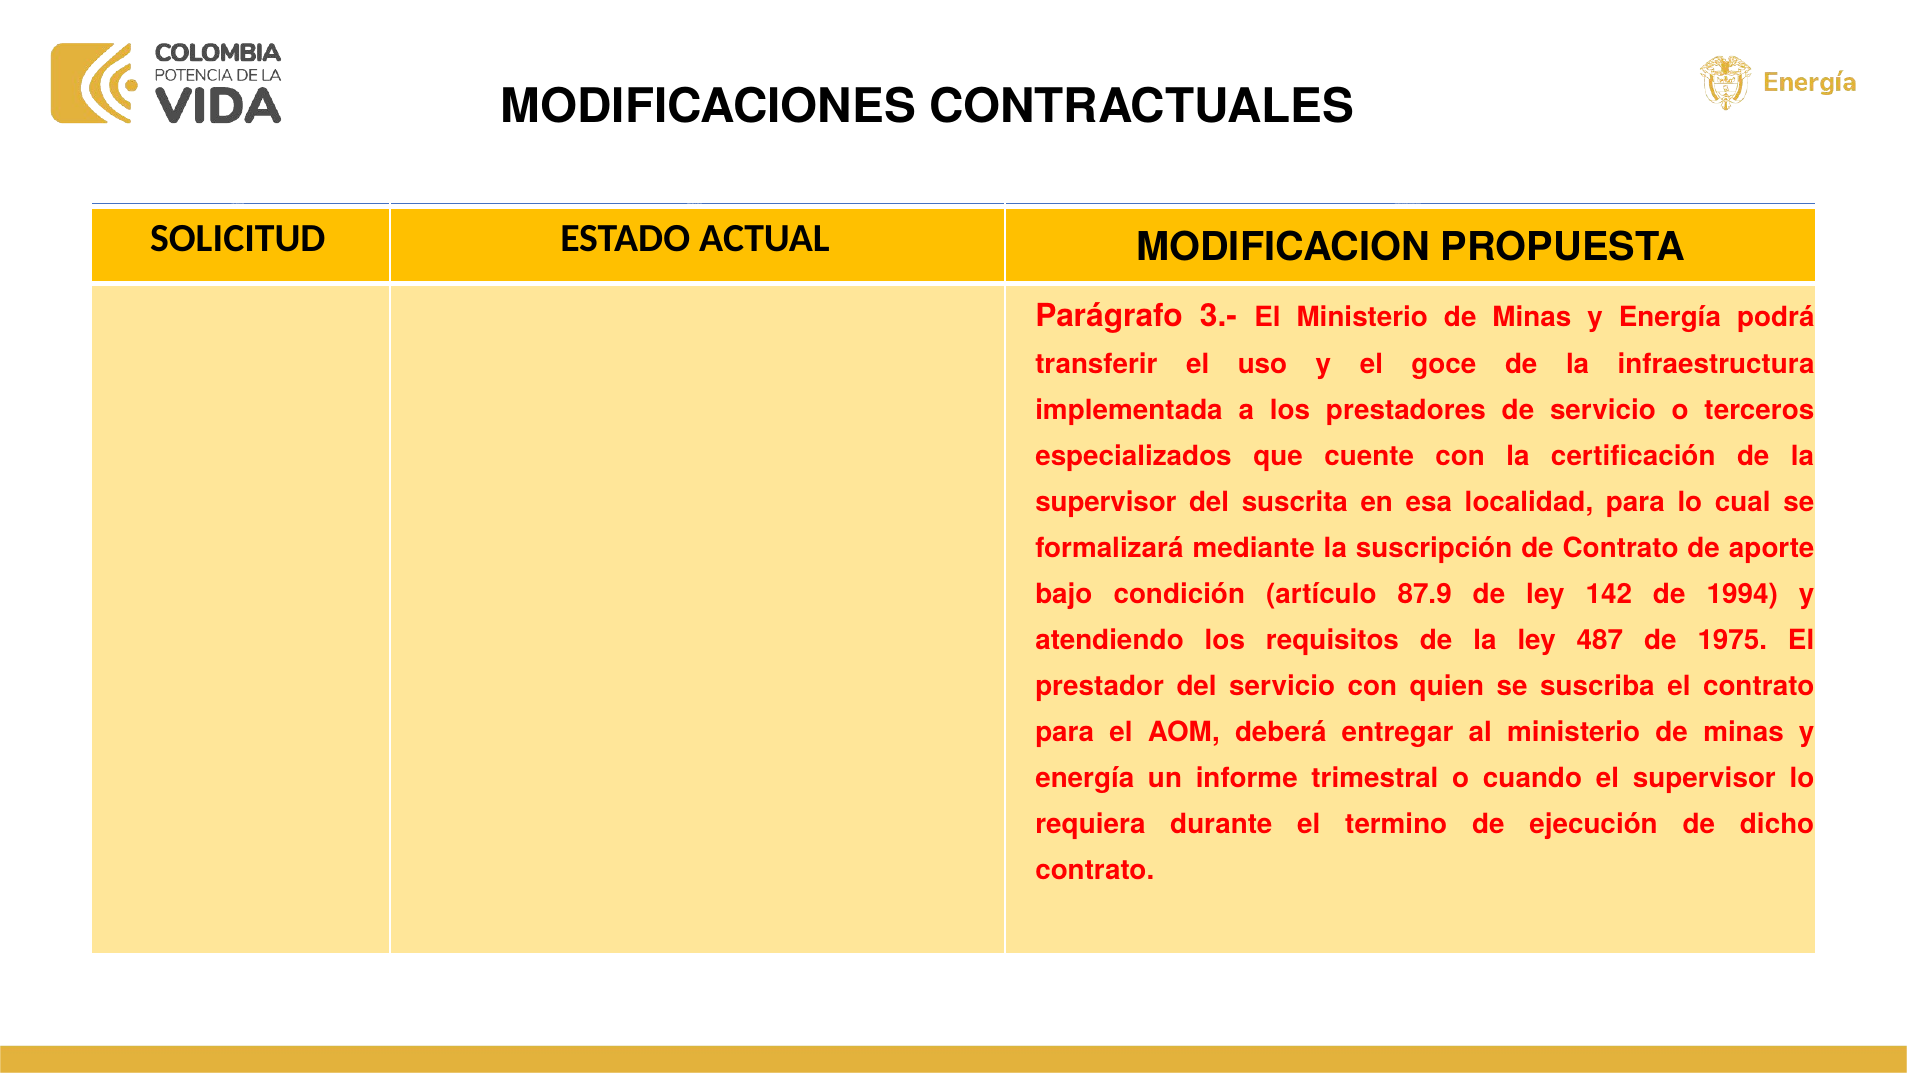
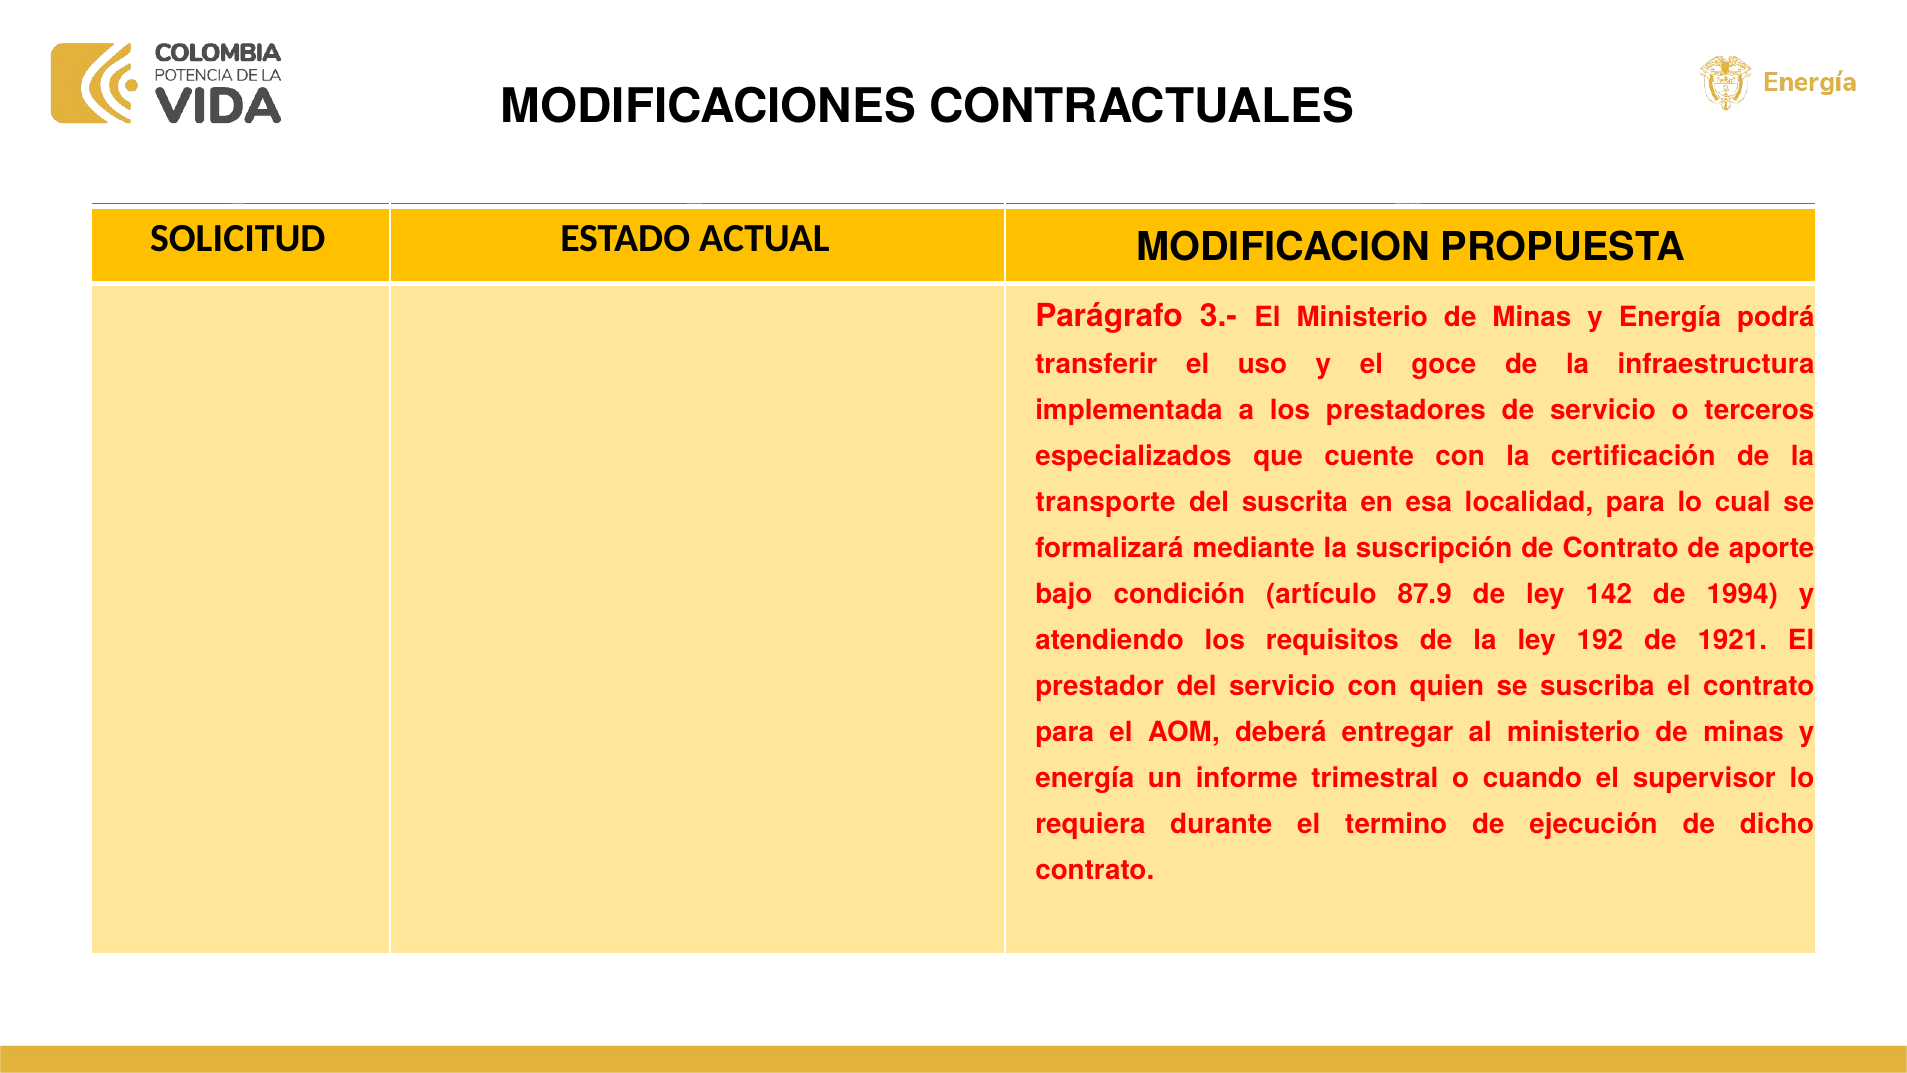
supervisor: supervisor -> transporte (1106, 502)
487: 487 -> 192 (1600, 640)
1975: 1975 -> 1921 (1732, 640)
